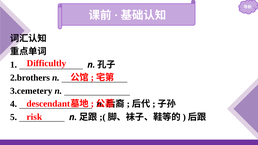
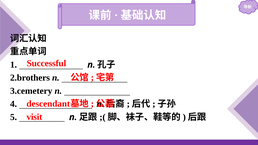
Difficultly: Difficultly -> Successful (46, 63)
risk: risk -> visit (34, 117)
